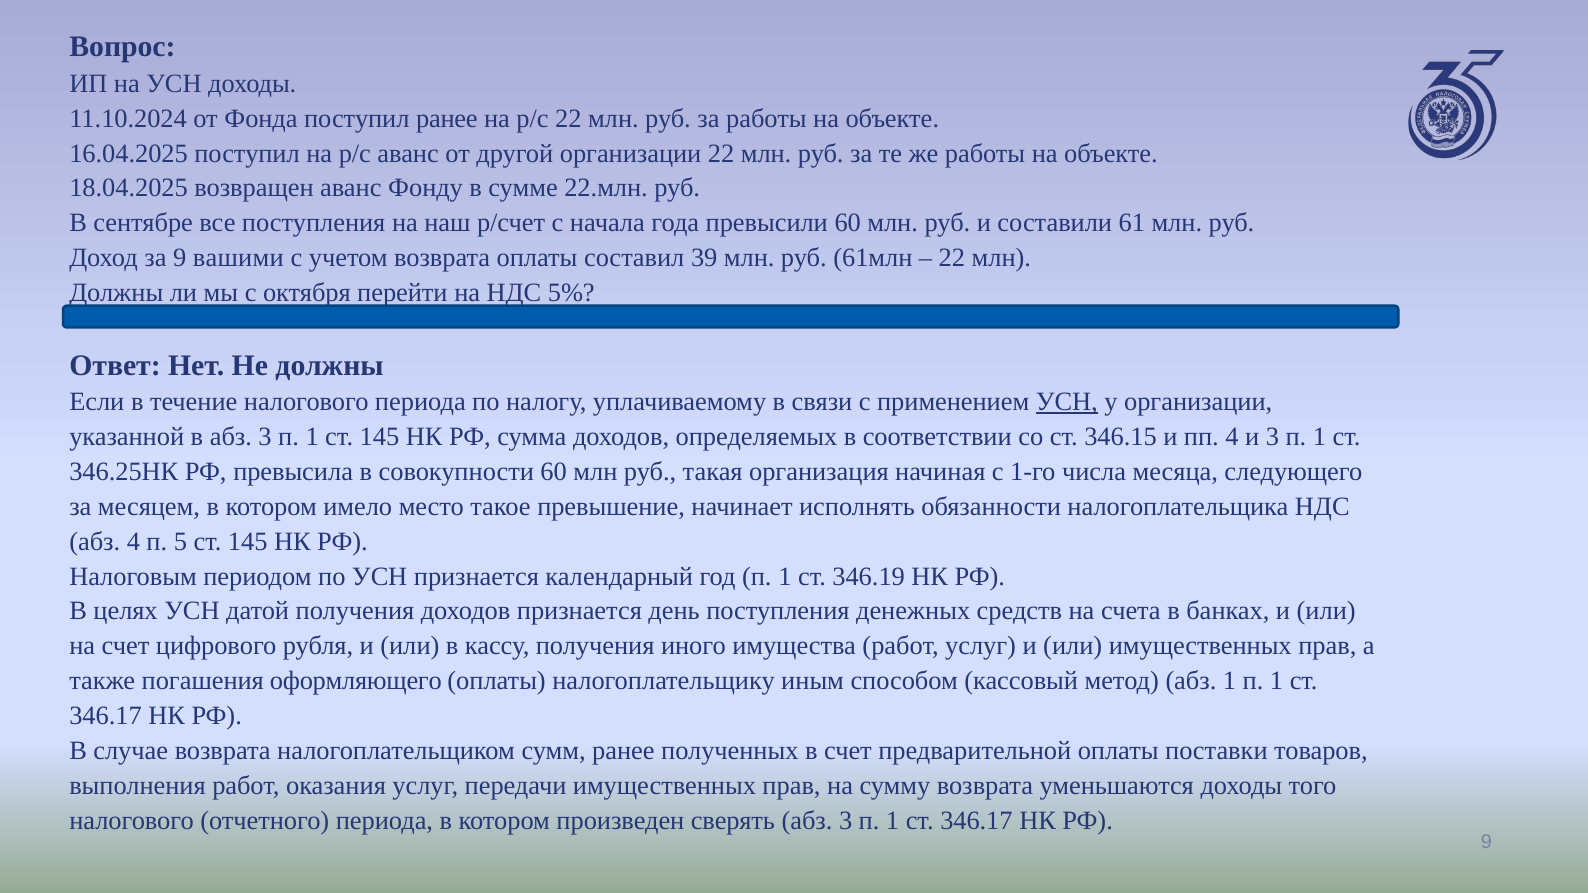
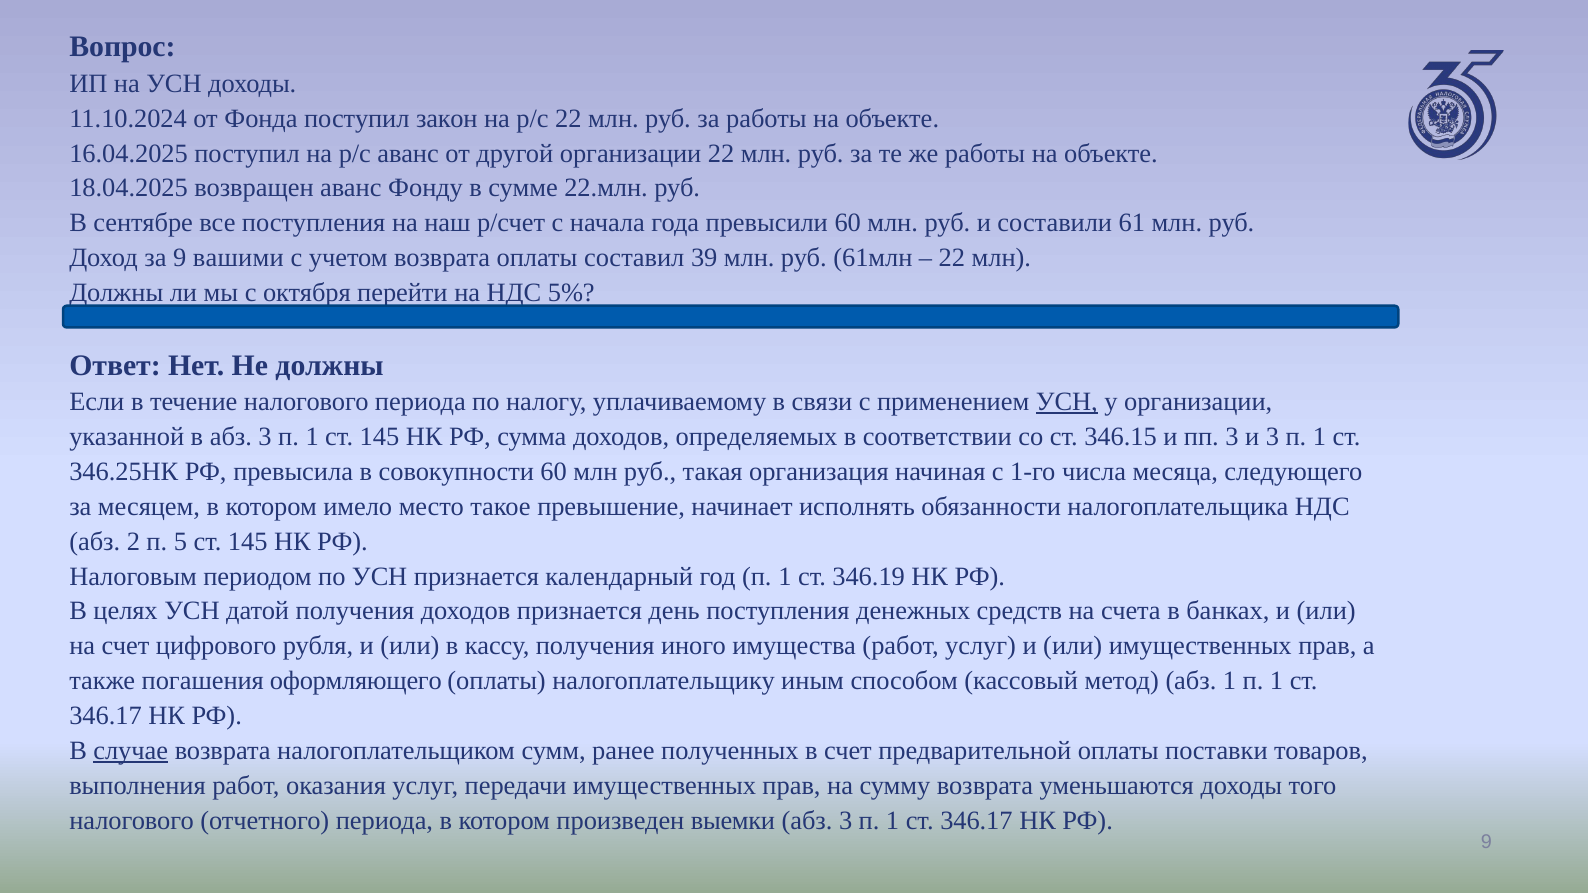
поступил ранее: ранее -> закон (447, 119)
пп 4: 4 -> 3 (1232, 437)
абз 4: 4 -> 2 (133, 542)
случае underline: none -> present (131, 751)
сверять: сверять -> выемки (733, 821)
